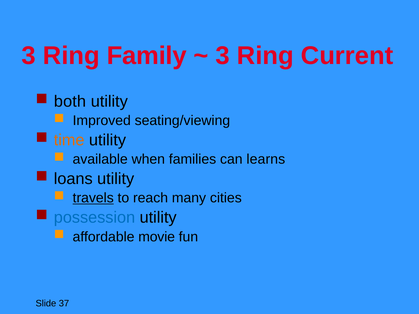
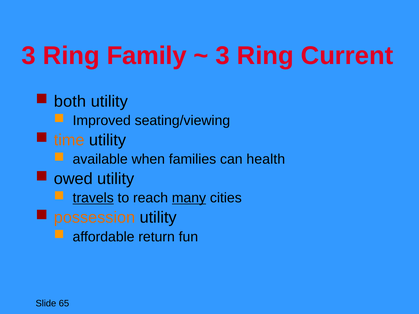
learns: learns -> health (266, 159)
loans: loans -> owed (73, 179)
many underline: none -> present (189, 198)
possession colour: blue -> orange (94, 218)
movie: movie -> return (157, 237)
37: 37 -> 65 (64, 304)
